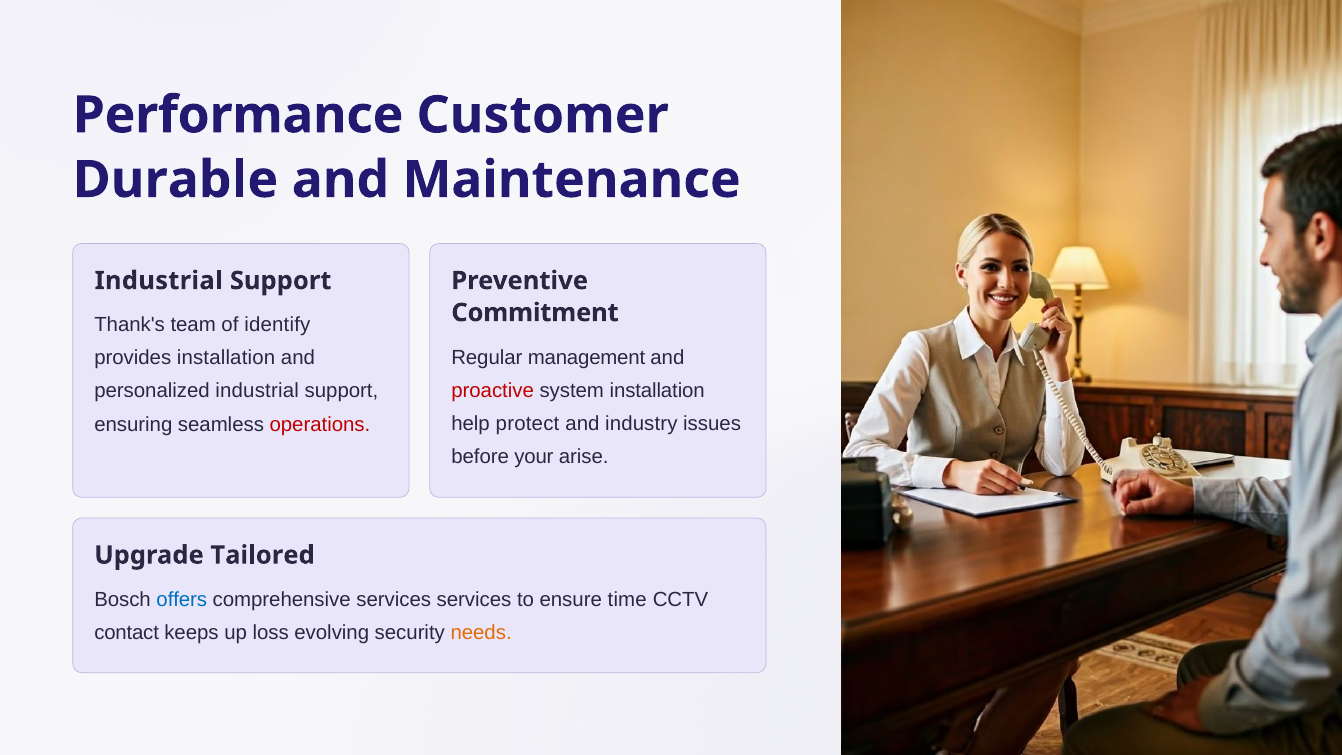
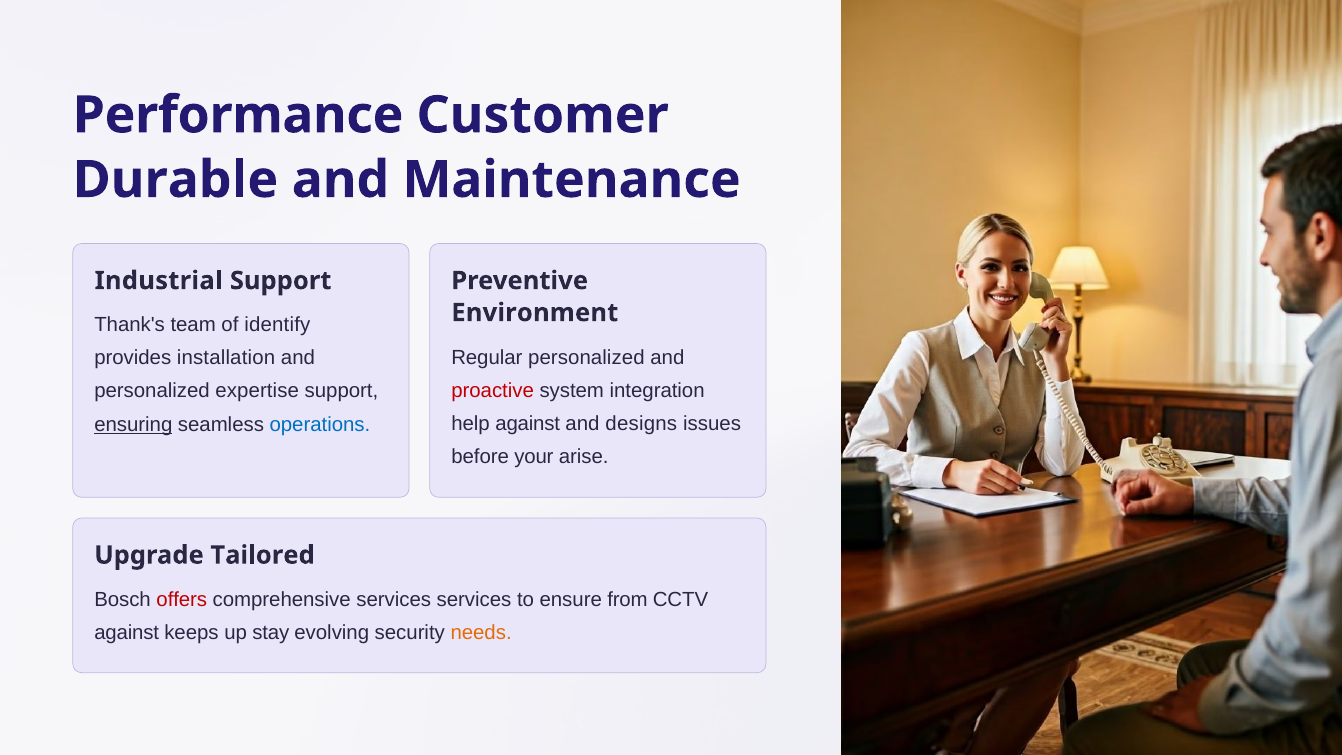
Commitment: Commitment -> Environment (535, 313)
Regular management: management -> personalized (586, 357)
system installation: installation -> integration (657, 390)
personalized industrial: industrial -> expertise (257, 391)
help protect: protect -> against (528, 424)
industry: industry -> designs (641, 424)
ensuring underline: none -> present (133, 424)
operations colour: red -> blue (320, 424)
offers colour: blue -> red (182, 599)
time: time -> from (627, 599)
contact: contact -> against (127, 632)
loss: loss -> stay (271, 632)
